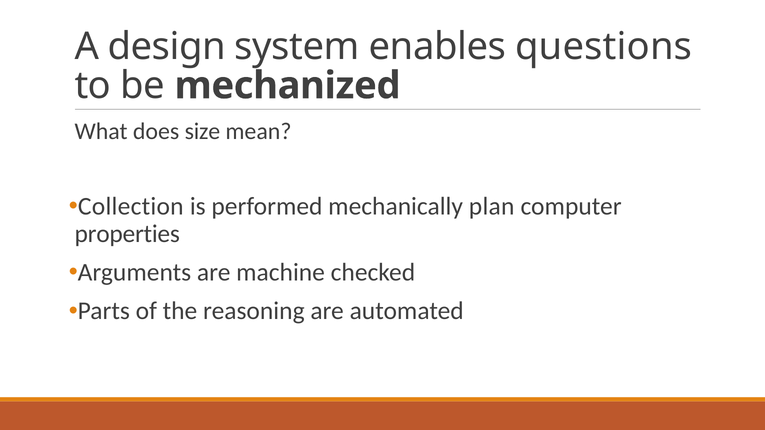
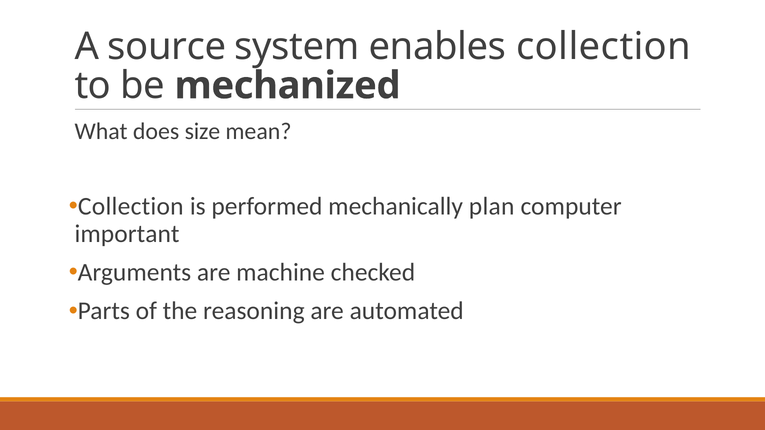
design: design -> source (167, 47)
enables questions: questions -> collection (604, 47)
properties: properties -> important (127, 234)
